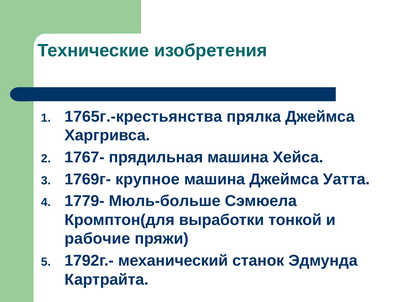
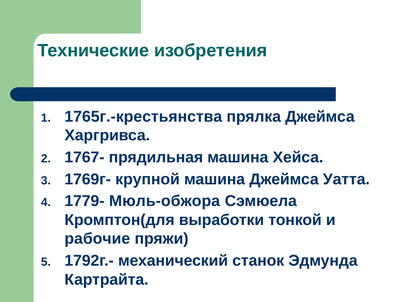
крупное: крупное -> крупной (148, 179)
Мюль-больше: Мюль-больше -> Мюль-обжора (165, 201)
